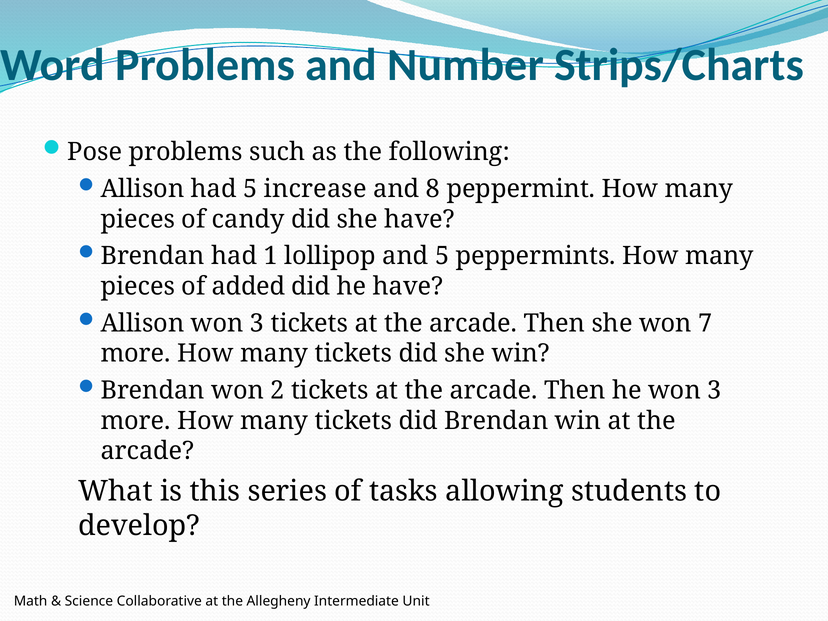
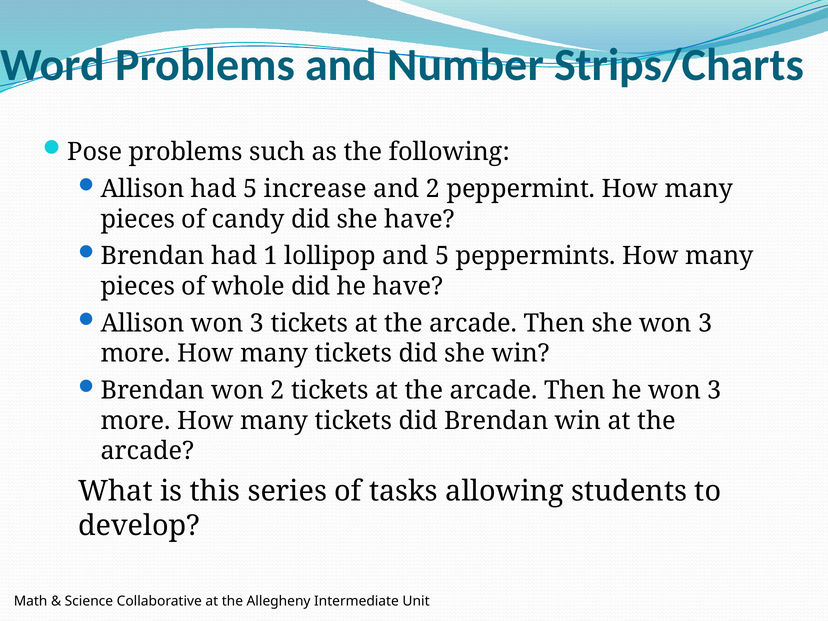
and 8: 8 -> 2 (433, 189)
added: added -> whole (248, 286)
she won 7: 7 -> 3 (705, 323)
